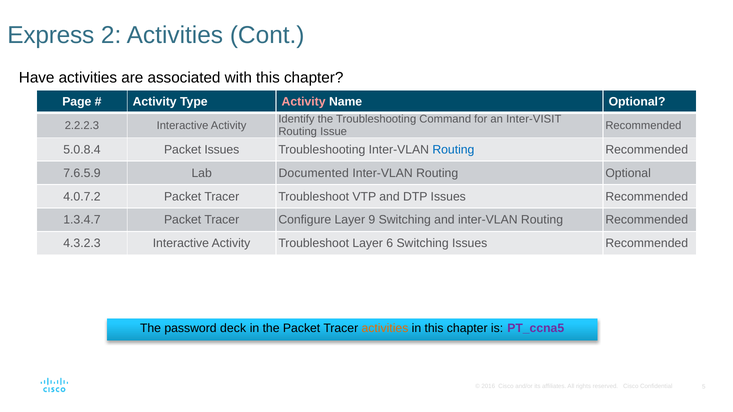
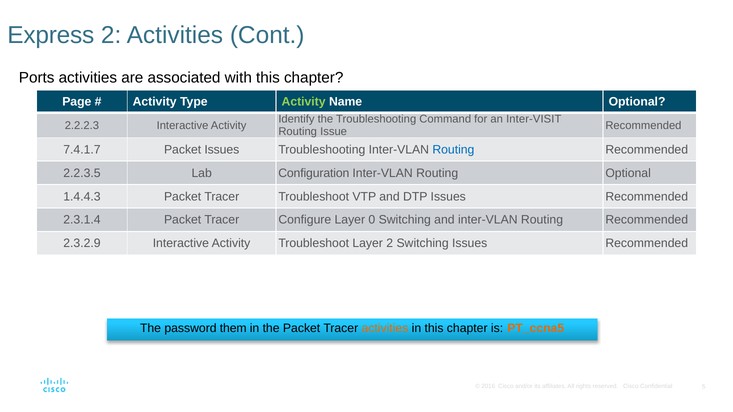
Have: Have -> Ports (37, 78)
Activity colour: pink -> light green (304, 102)
5.0.8.4: 5.0.8.4 -> 7.4.1.7 (82, 150)
7.6.5.9: 7.6.5.9 -> 2.2.3.5 (82, 173)
Documented: Documented -> Configuration (314, 173)
4.0.7.2: 4.0.7.2 -> 1.4.4.3 (82, 197)
1.3.4.7: 1.3.4.7 -> 2.3.1.4 (82, 220)
9: 9 -> 0 (372, 220)
4.3.2.3: 4.3.2.3 -> 2.3.2.9 (82, 244)
Layer 6: 6 -> 2 (390, 244)
deck: deck -> them (233, 329)
PT_ccna5 colour: purple -> orange (536, 329)
